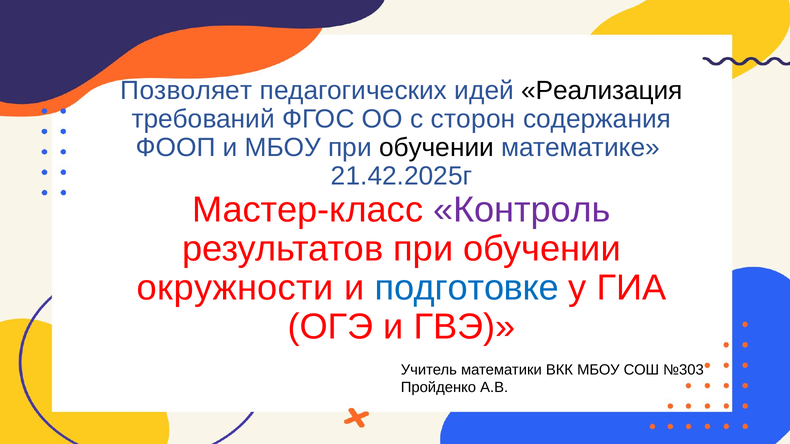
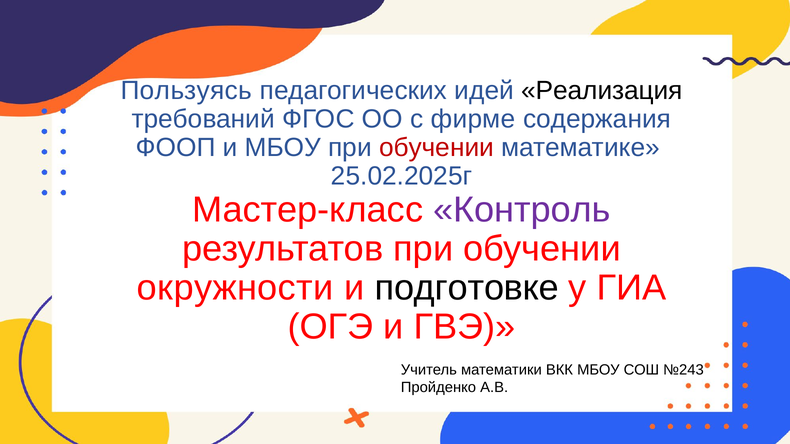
Позволяет: Позволяет -> Пользуясь (186, 91)
сторон: сторон -> фирме (473, 119)
обучении colour: black -> red (437, 148)
21.42.2025г: 21.42.2025г -> 25.02.2025г (402, 176)
подготовке colour: blue -> black (467, 288)
№303: №303 -> №243 (684, 370)
